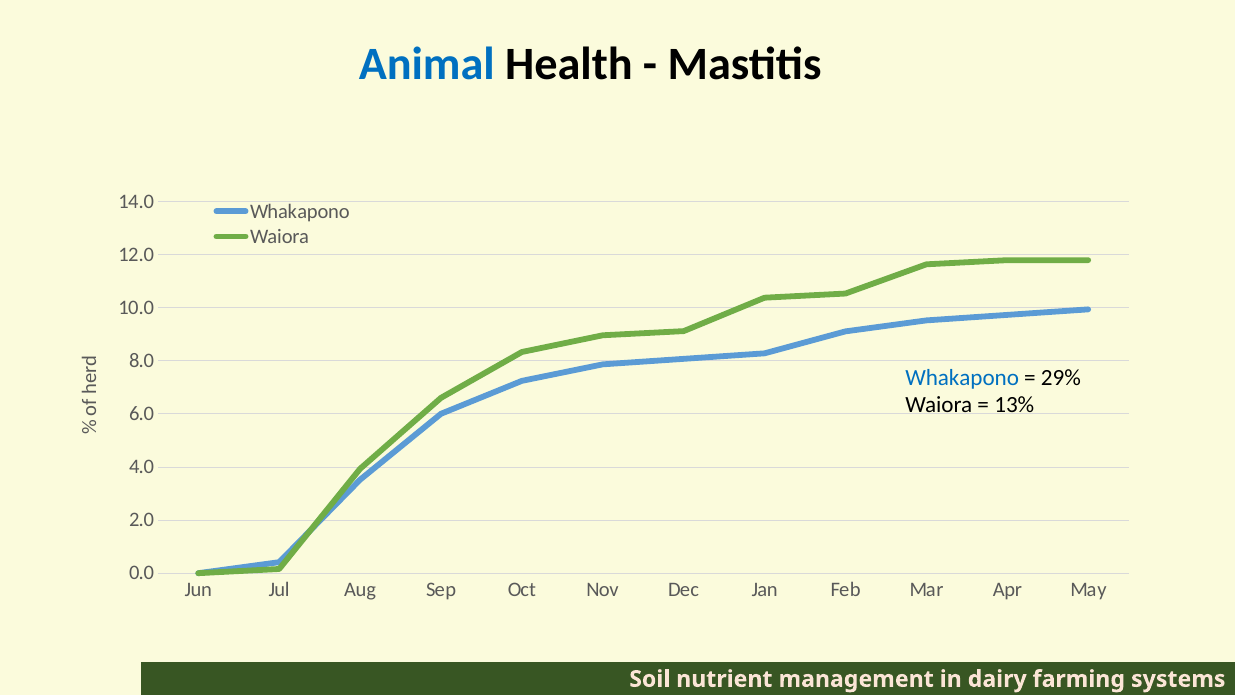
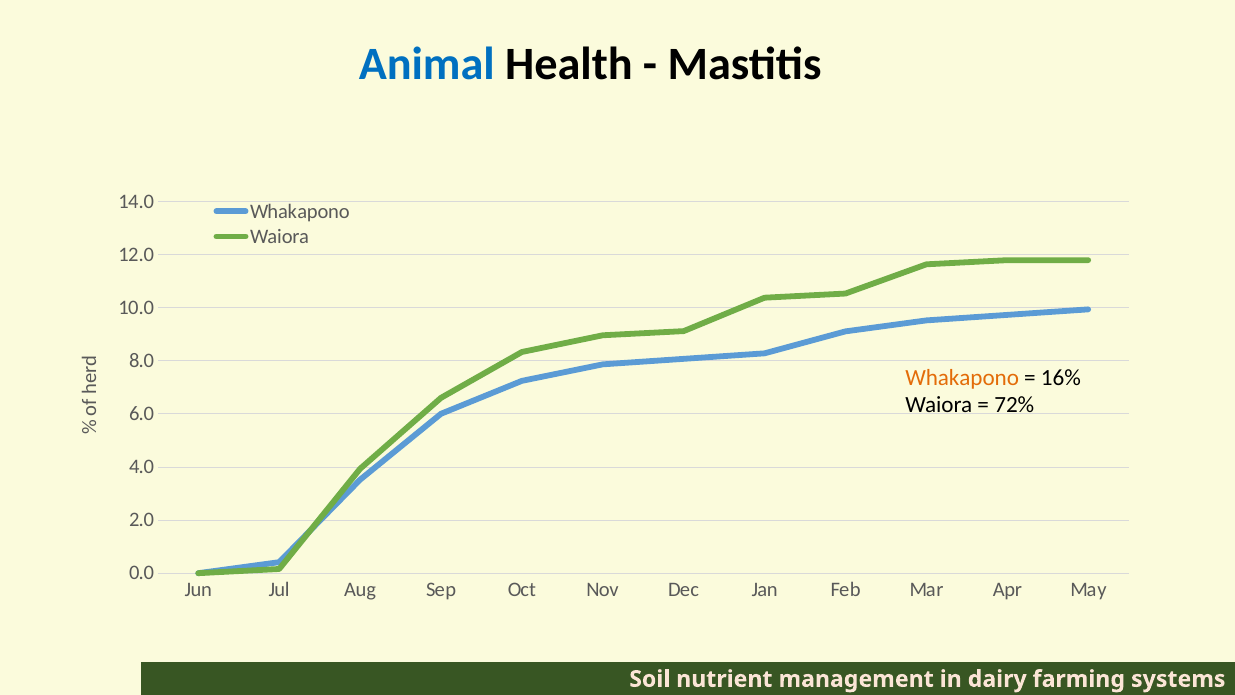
Whakapono colour: blue -> orange (962, 377)
29%: 29% -> 16% (1061, 377)
13%: 13% -> 72% (1014, 405)
